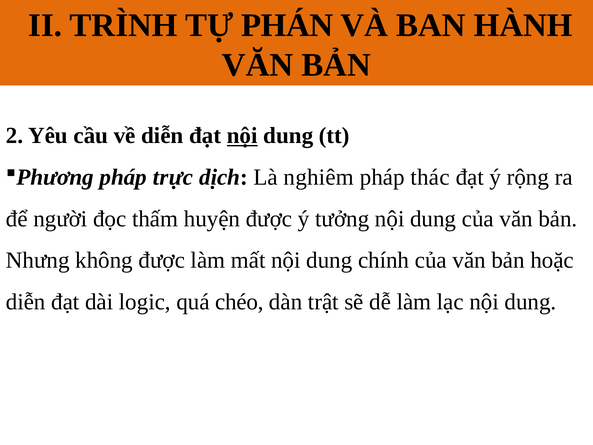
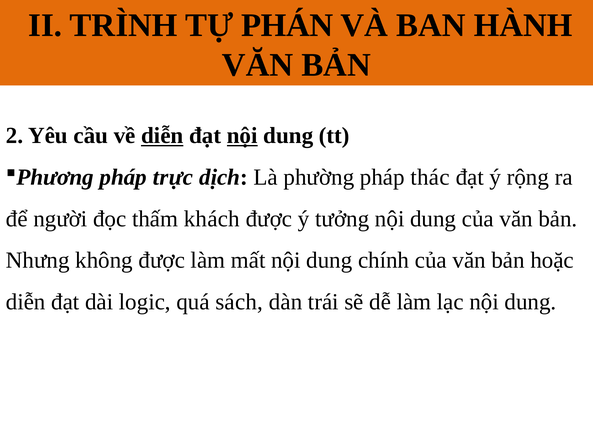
diễn underline: none -> present (162, 136)
nghiêm: nghiêm -> phường (319, 177)
huyện: huyện -> khách (212, 219)
chéo: chéo -> sách (239, 302)
trật: trật -> trái (323, 302)
